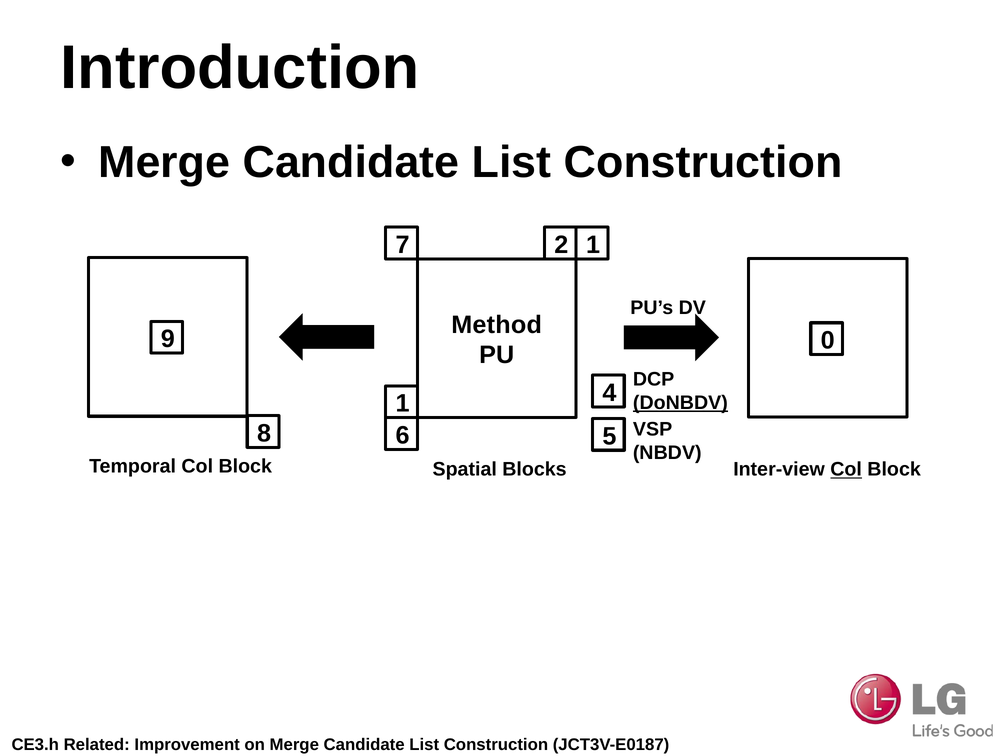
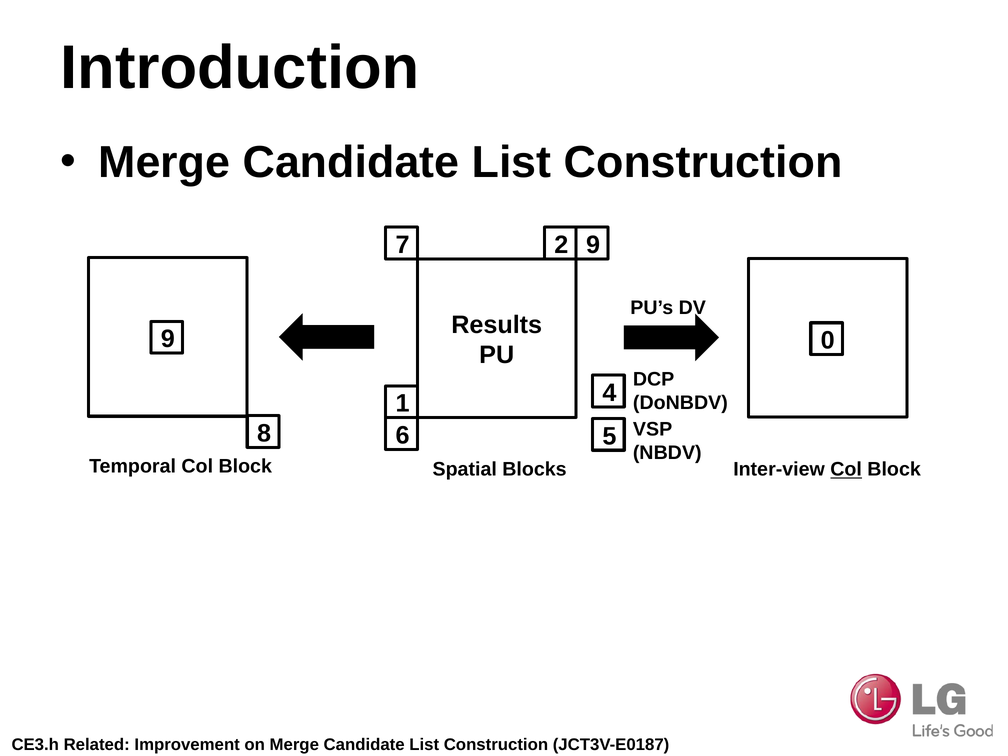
2 1: 1 -> 9 (593, 245)
Method: Method -> Results (497, 325)
DoNBDV underline: present -> none (680, 403)
